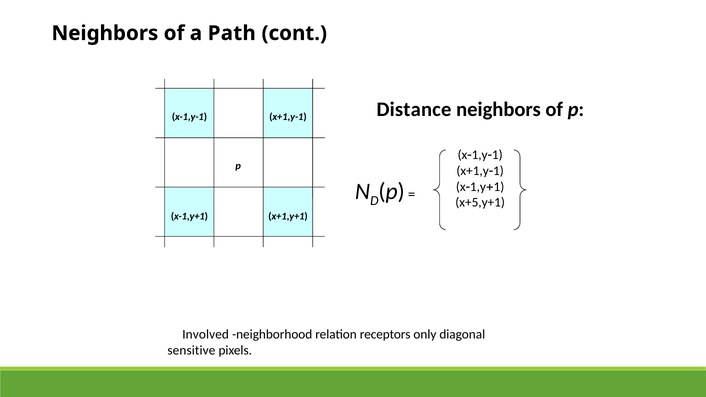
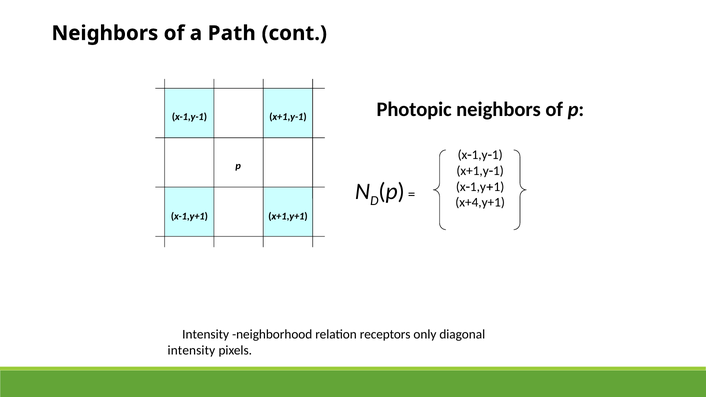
Distance: Distance -> Photopic (414, 110)
x+5,y+1: x+5,y+1 -> x+4,y+1 (480, 203)
Involved: Involved -> Intensity (206, 334)
sensitive: sensitive -> intensity (191, 350)
